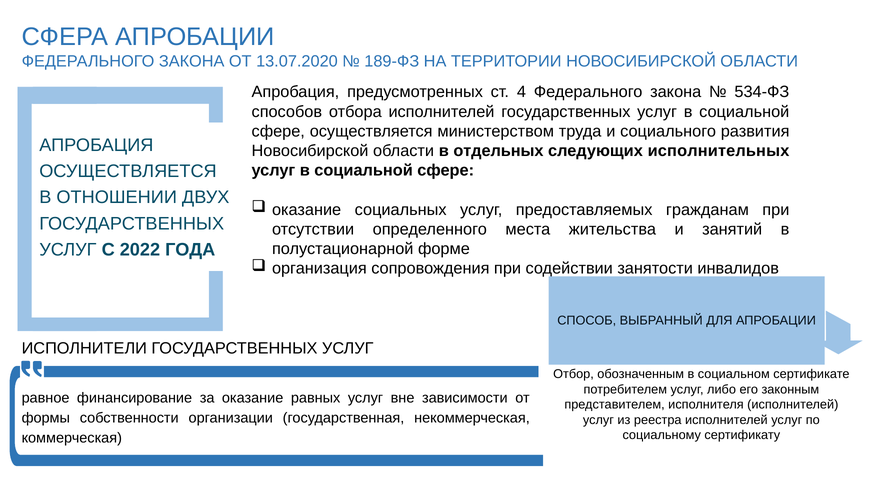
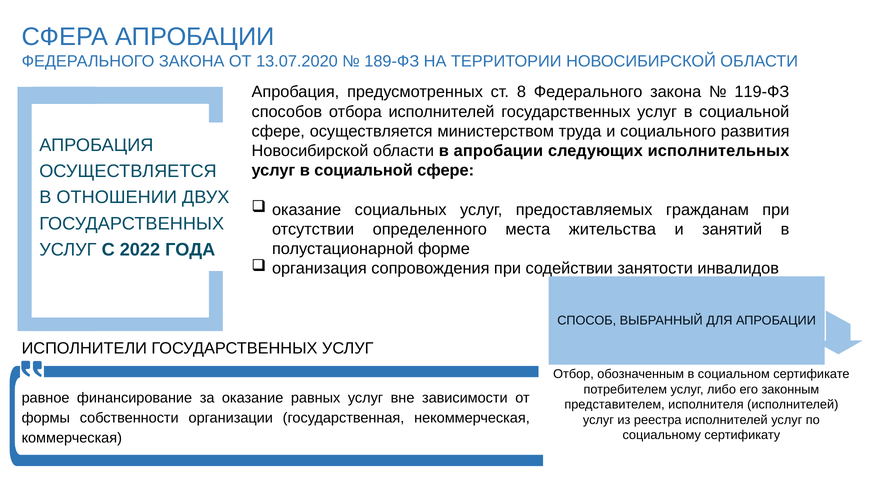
4: 4 -> 8 (521, 92)
534-ФЗ: 534-ФЗ -> 119-ФЗ (762, 92)
в отдельных: отдельных -> апробации (498, 151)
